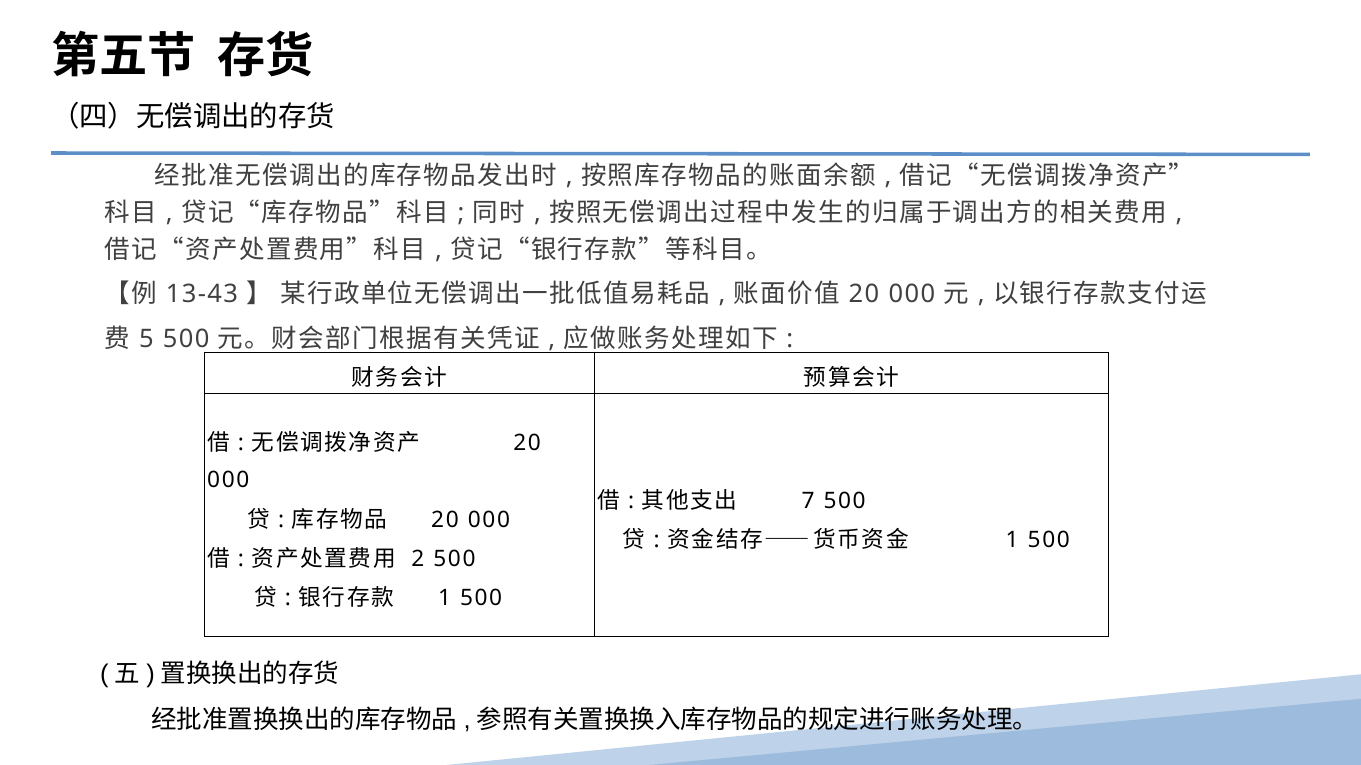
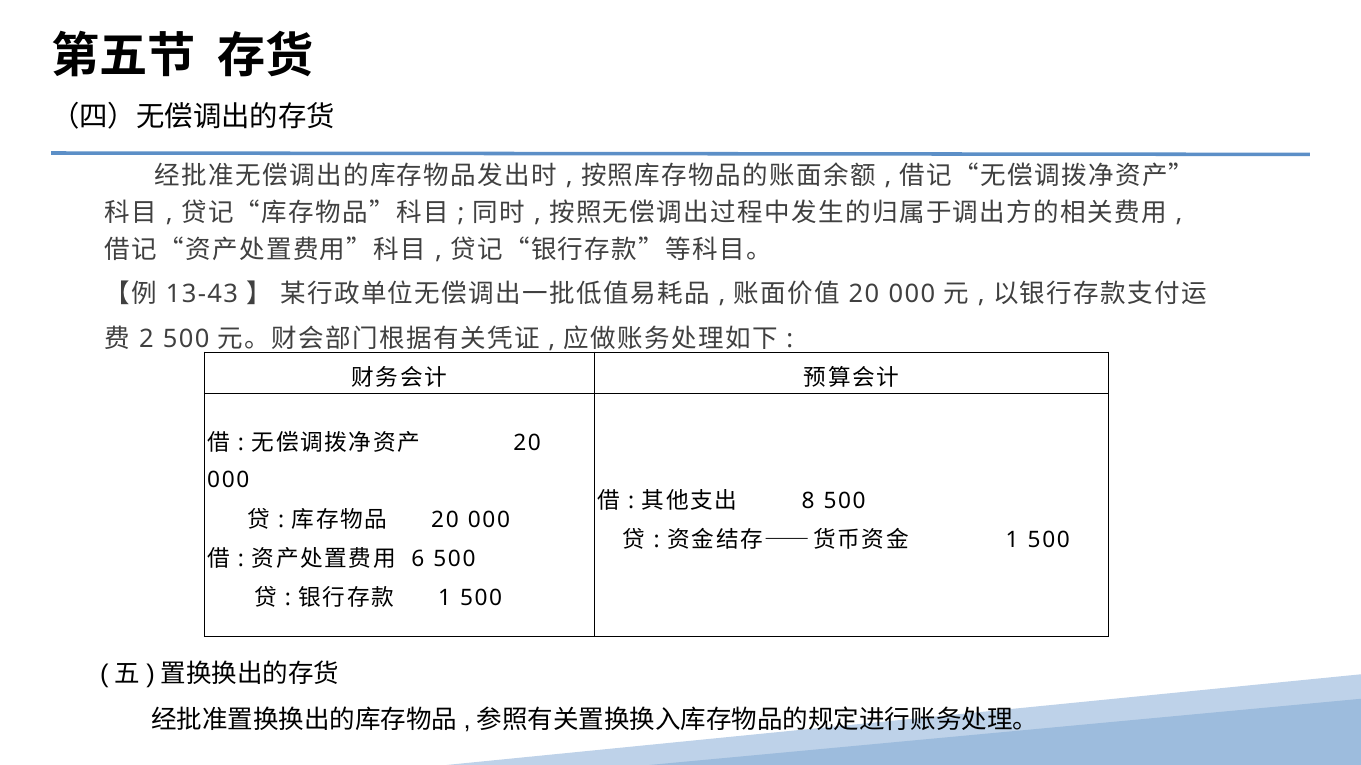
5: 5 -> 2 (146, 339)
7: 7 -> 8 (808, 501)
2: 2 -> 6 (418, 559)
